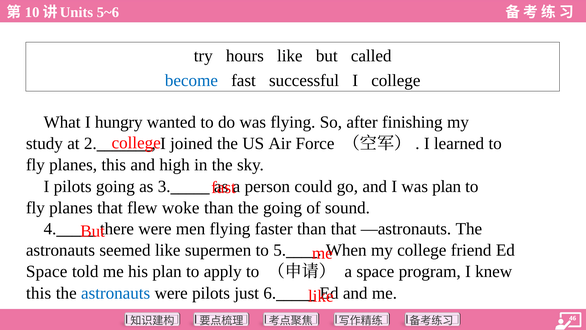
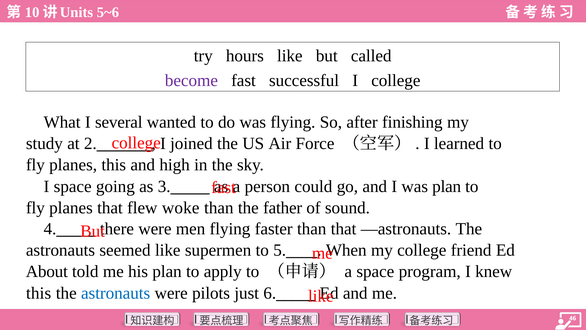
become colour: blue -> purple (191, 80)
hungry: hungry -> several (119, 122)
I pilots: pilots -> space (73, 186)
the going: going -> father (283, 208)
Space: Space -> About (47, 271)
